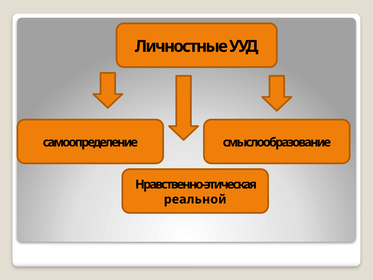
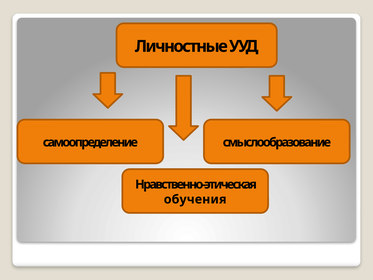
реальной: реальной -> обучения (195, 199)
